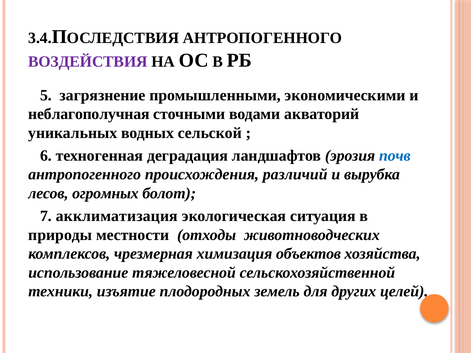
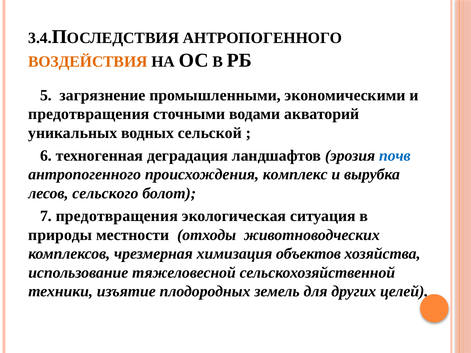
ВОЗДЕЙСТВИЯ colour: purple -> orange (88, 62)
неблагополучная: неблагополучная -> предотвращения (89, 114)
различий: различий -> комплекс (295, 175)
огромных: огромных -> сельского (105, 193)
7 акклиматизация: акклиматизация -> предотвращения (117, 216)
